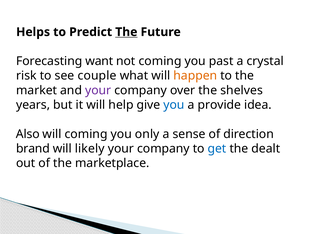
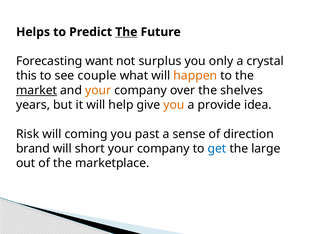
not coming: coming -> surplus (160, 61)
past: past -> only (221, 61)
risk: risk -> this (26, 76)
market underline: none -> present (37, 91)
your colour: purple -> orange (98, 91)
you colour: blue -> orange (174, 105)
Also: Also -> Risk (28, 134)
only: only -> past (147, 134)
likely: likely -> short (90, 149)
dealt: dealt -> large (266, 149)
